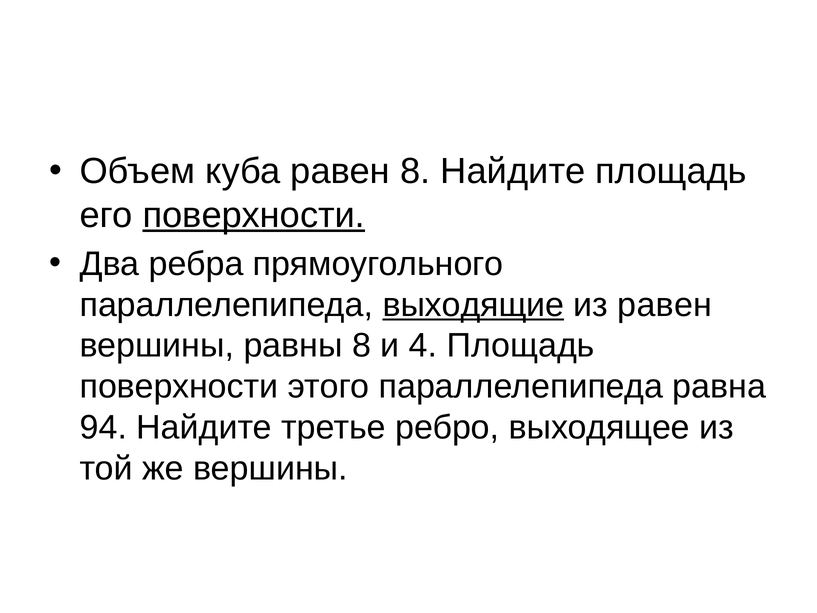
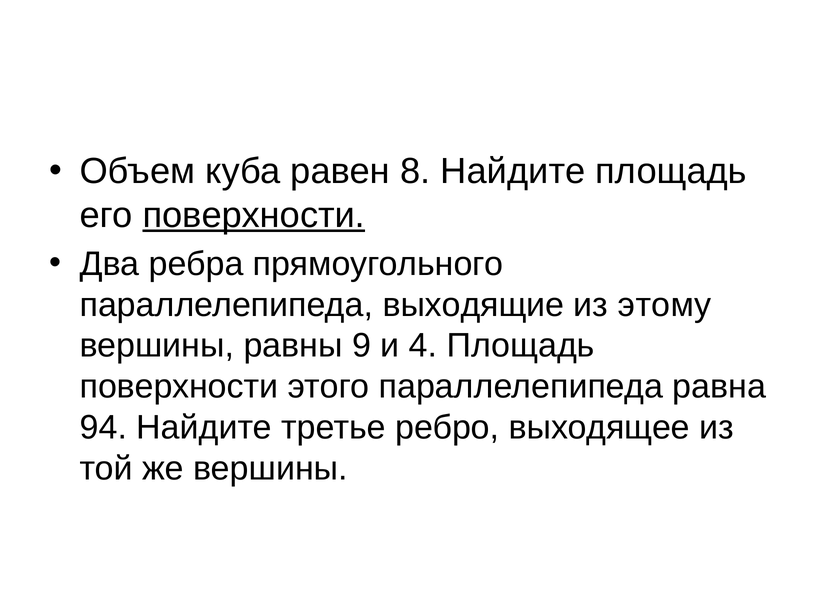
выходящие underline: present -> none (473, 305)
из равен: равен -> этому (665, 305)
равны 8: 8 -> 9 (362, 346)
